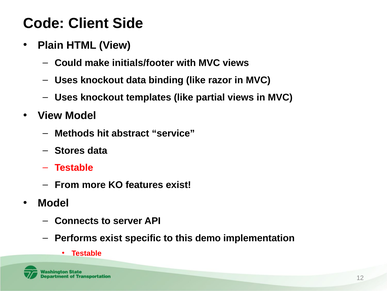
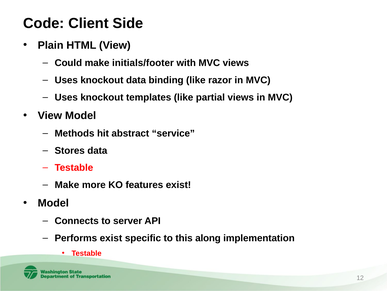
From: From -> Make (67, 185)
demo: demo -> along (208, 238)
